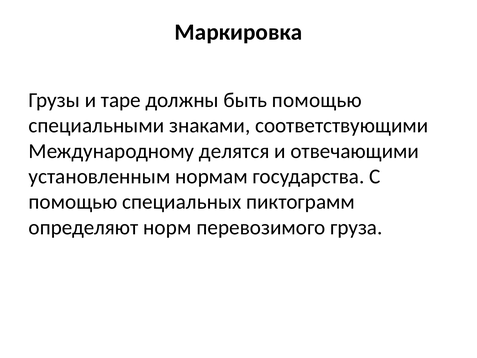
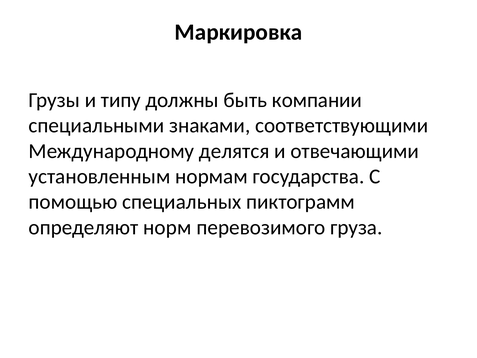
таре: таре -> типу (121, 100)
быть помощью: помощью -> компании (317, 100)
